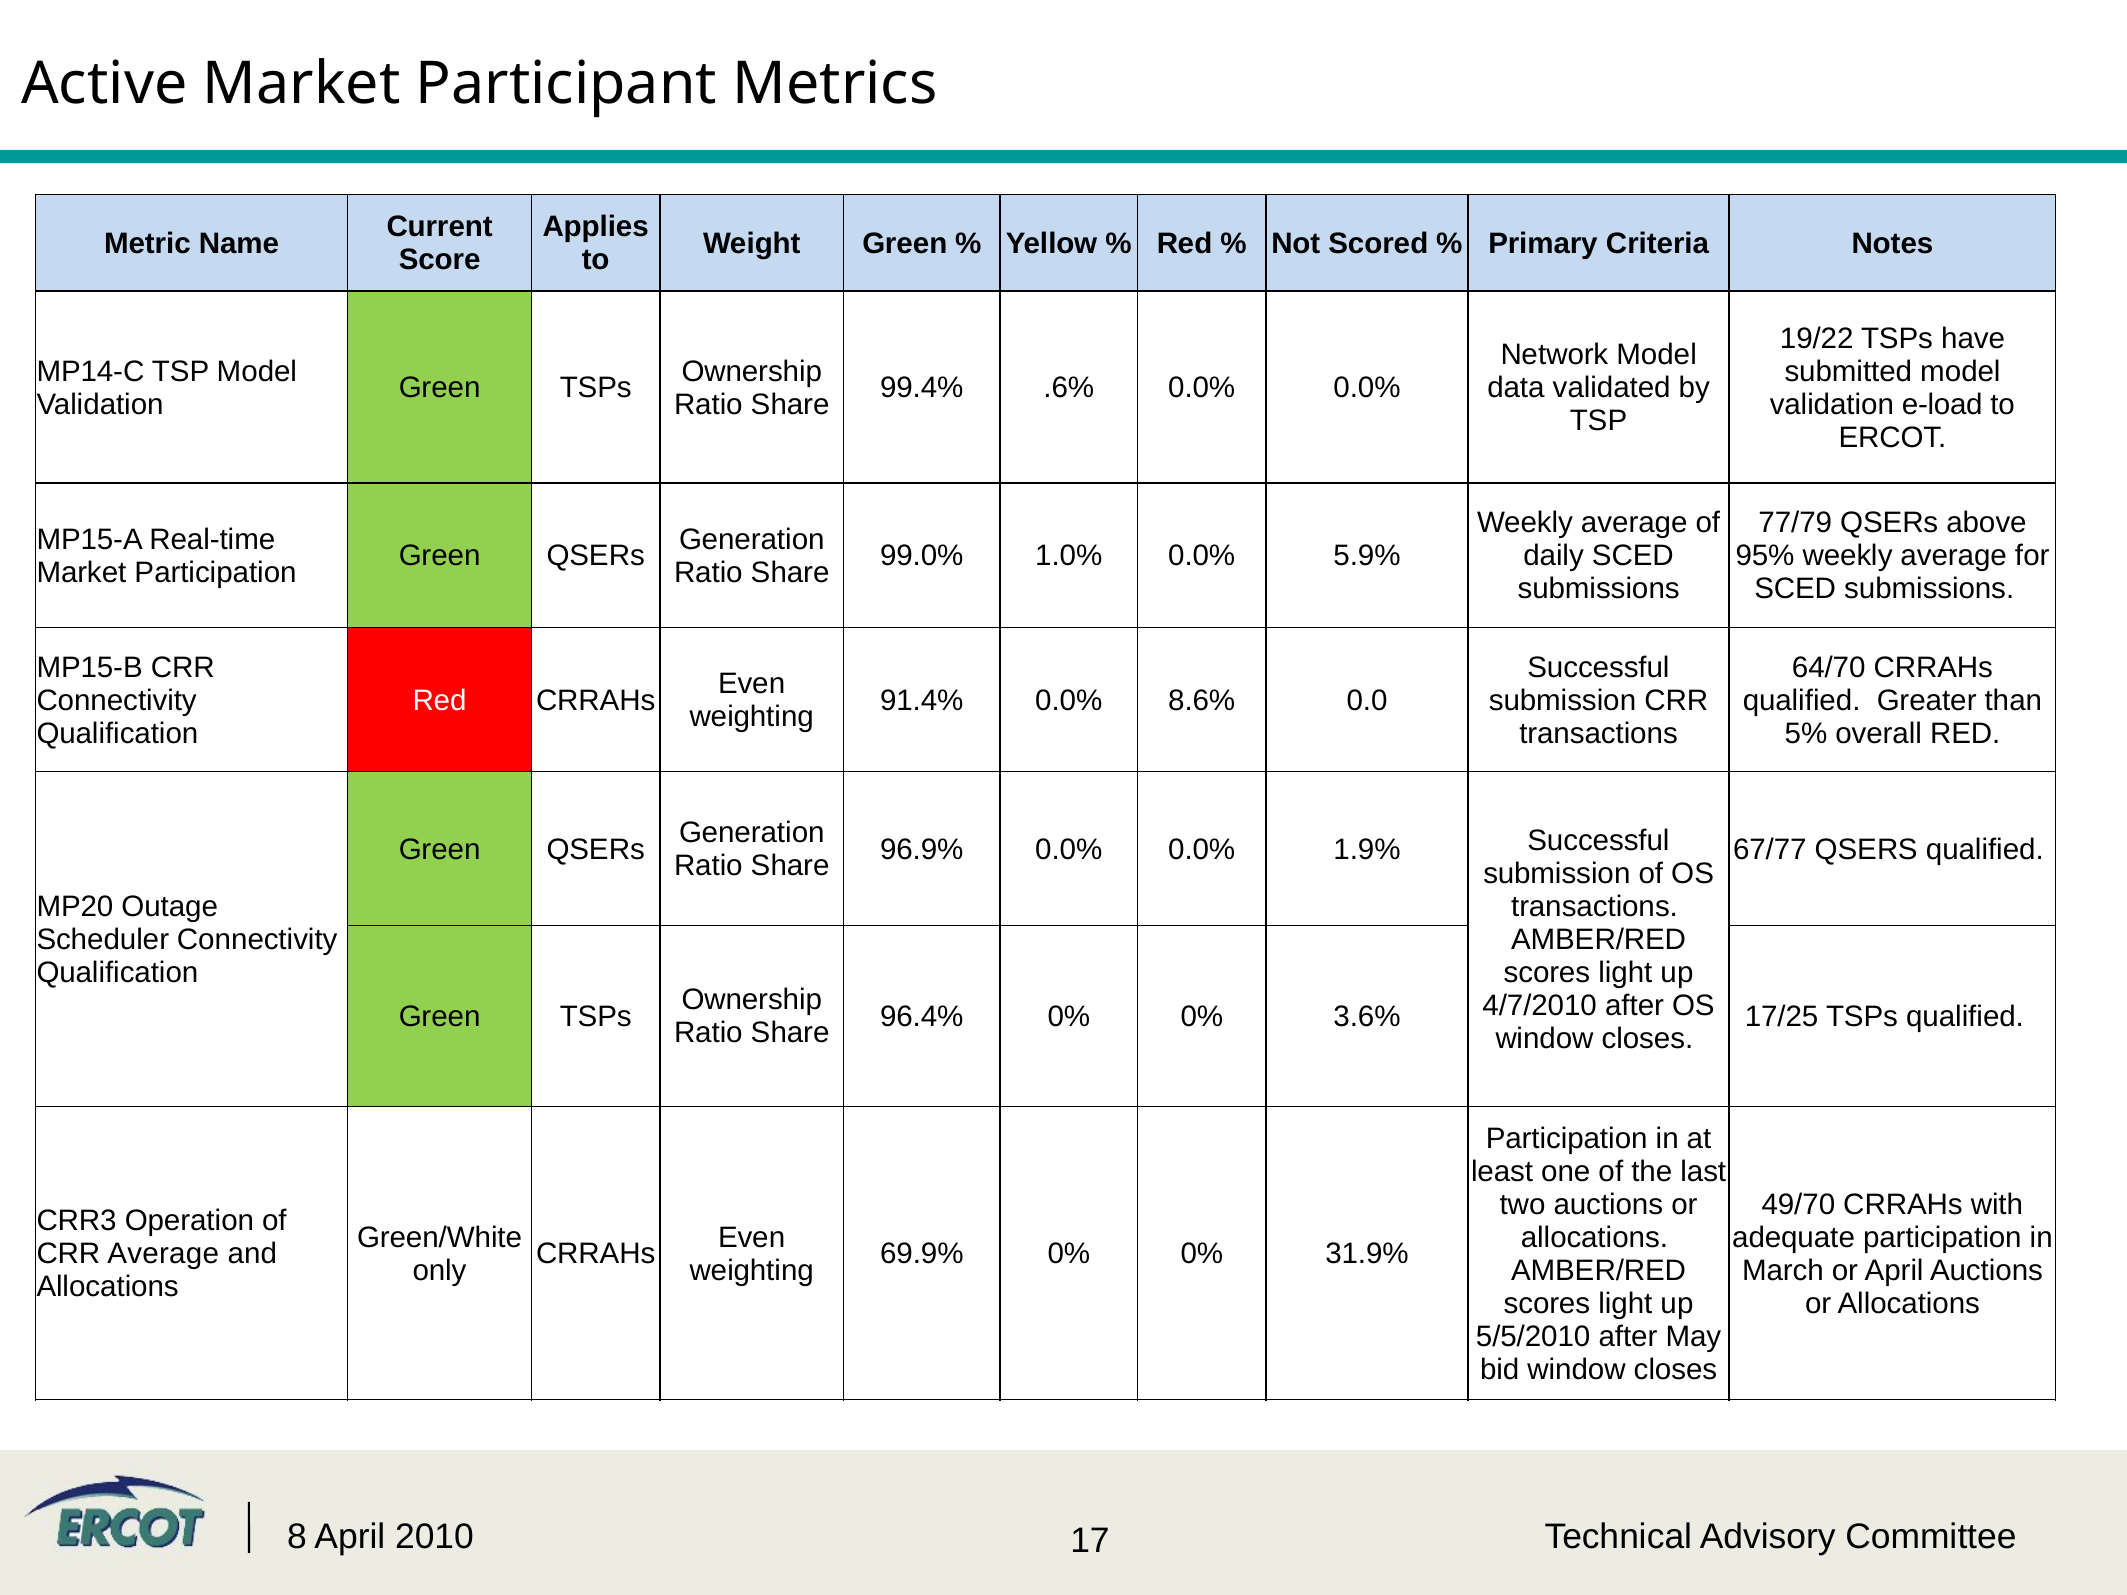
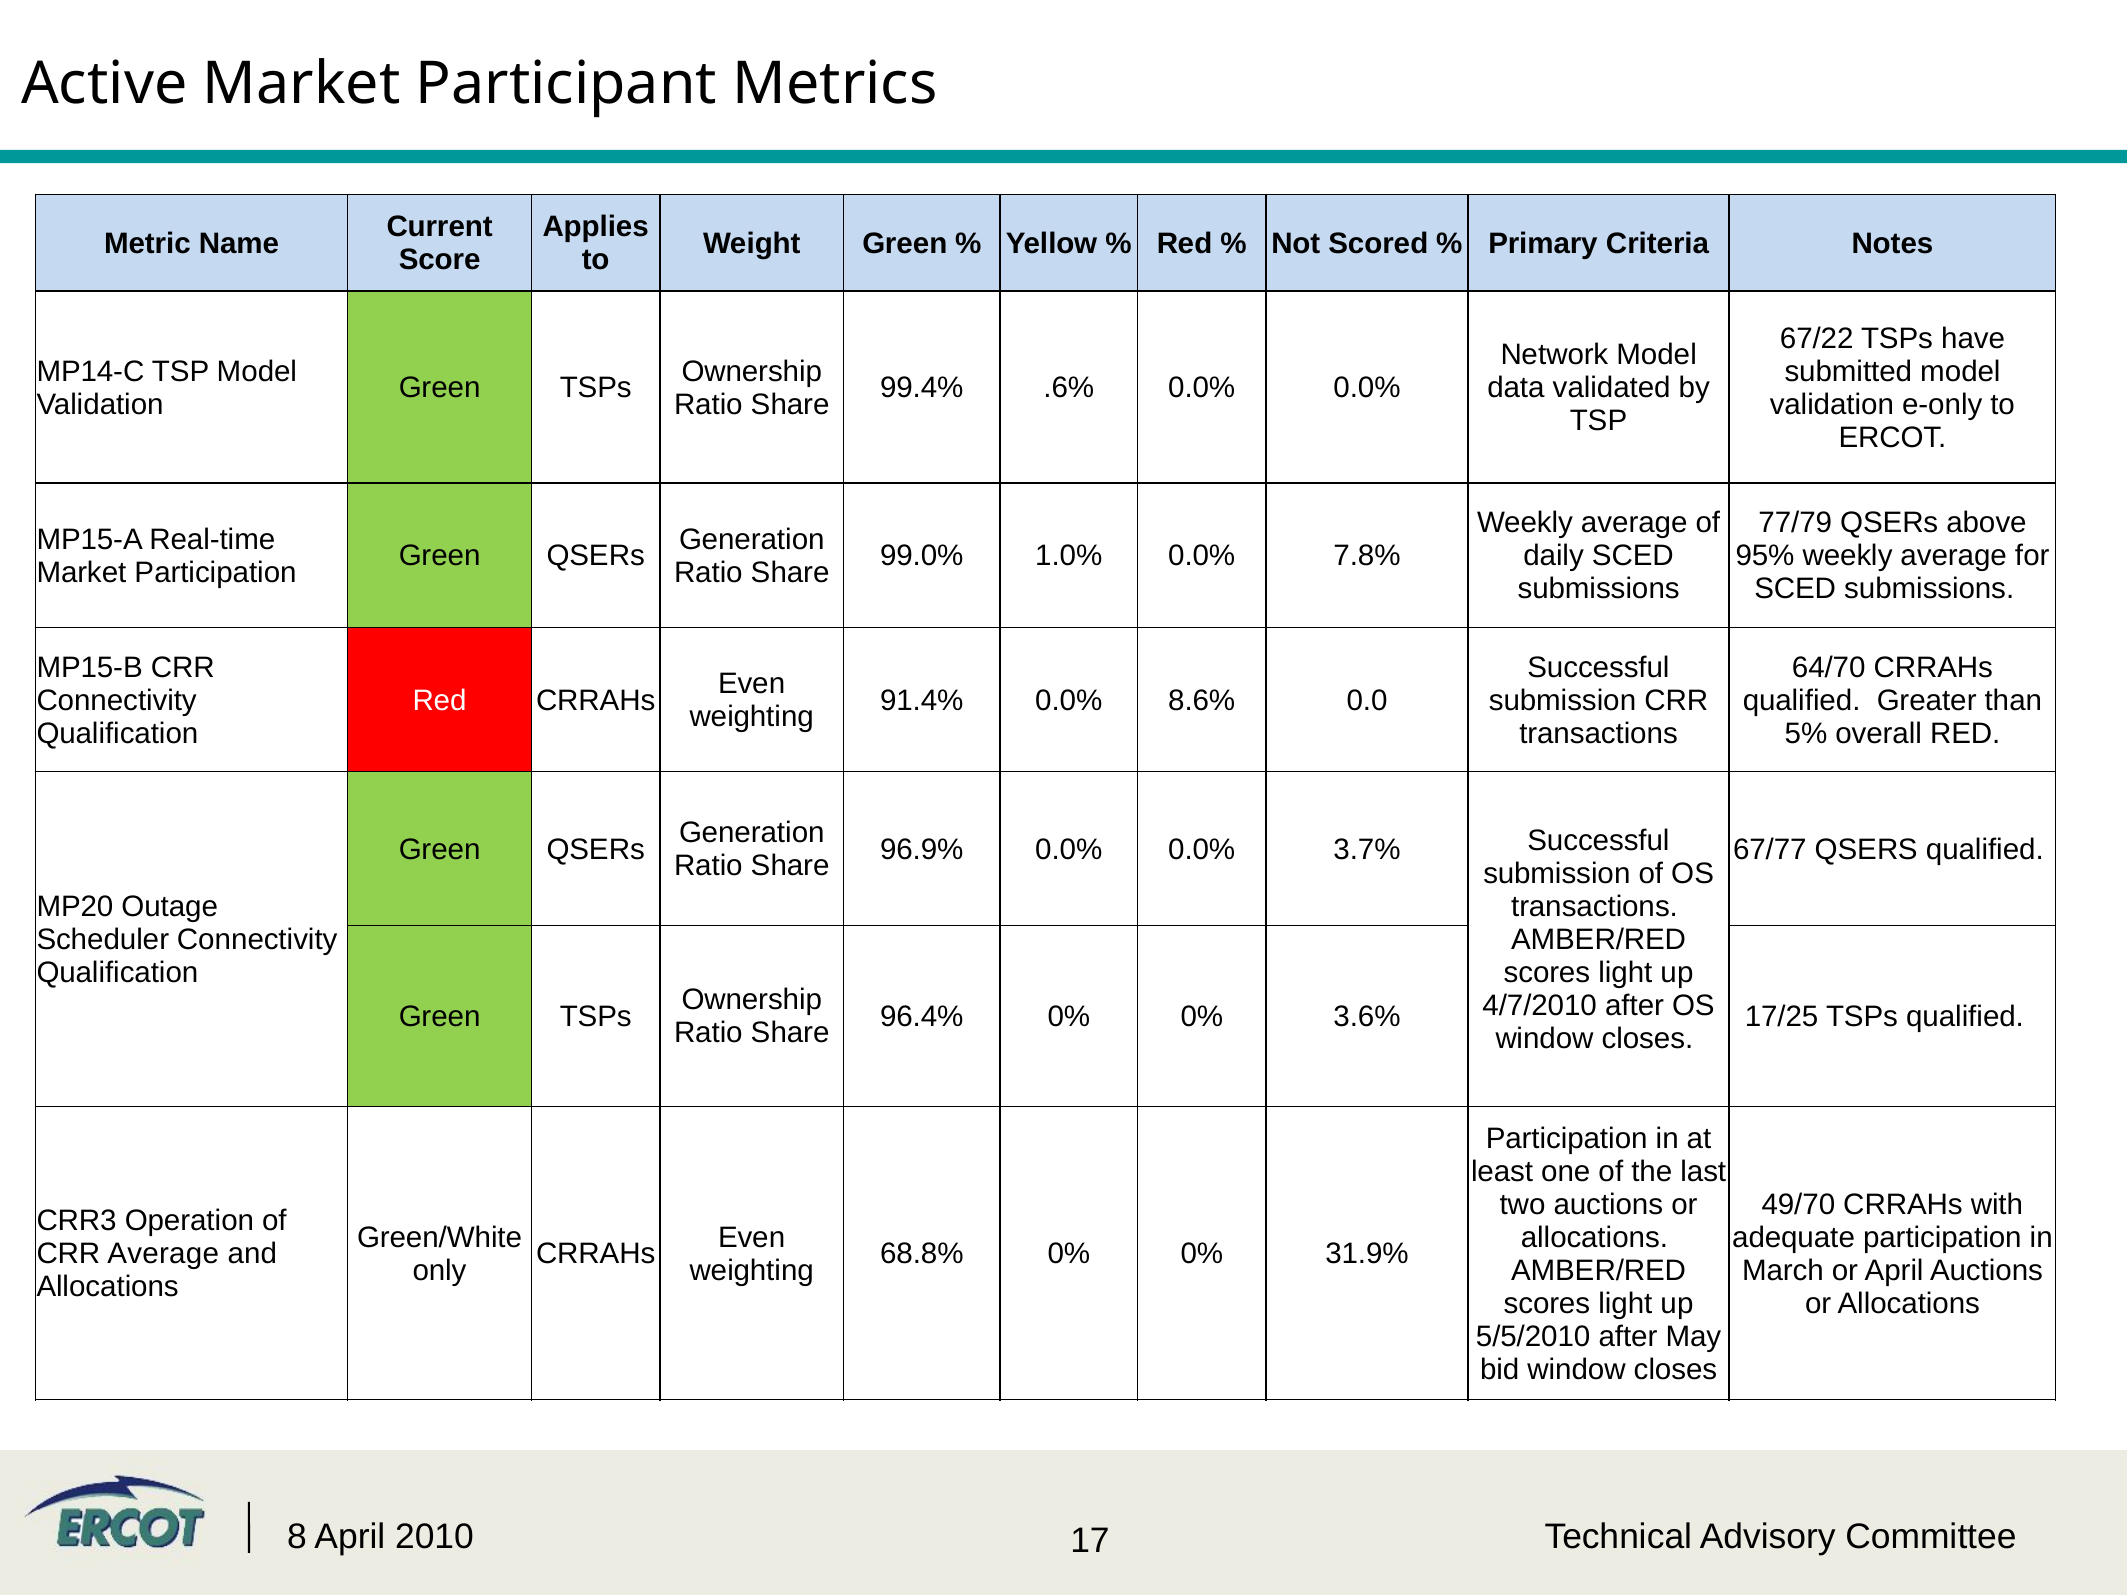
19/22: 19/22 -> 67/22 (1817, 339)
e-load: e-load -> e-only (1942, 405)
5.9%: 5.9% -> 7.8% (1367, 556)
1.9%: 1.9% -> 3.7% (1367, 850)
69.9%: 69.9% -> 68.8% (922, 1254)
